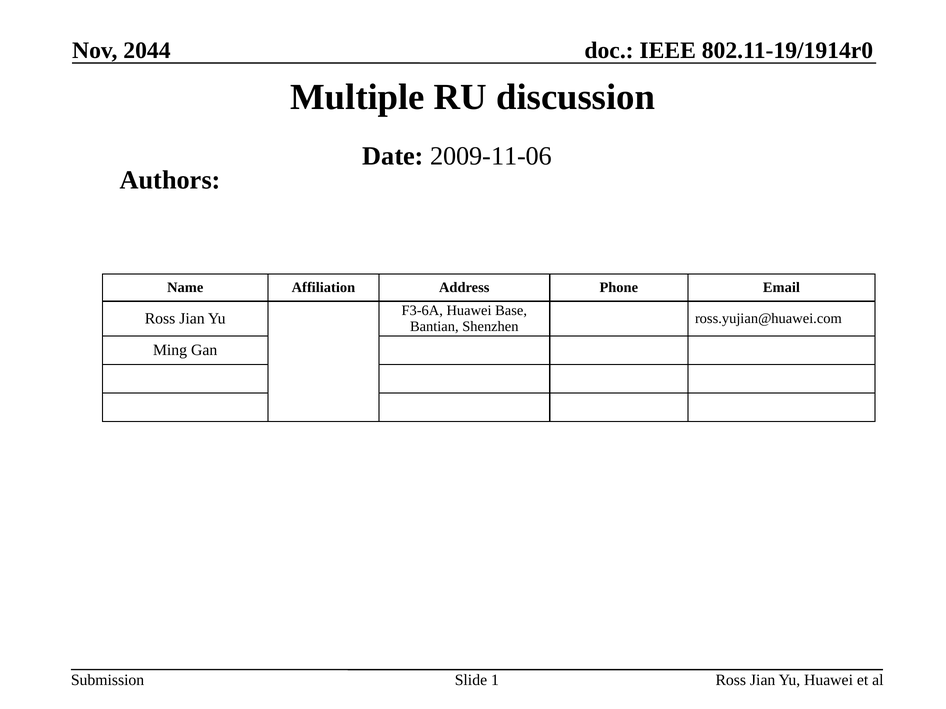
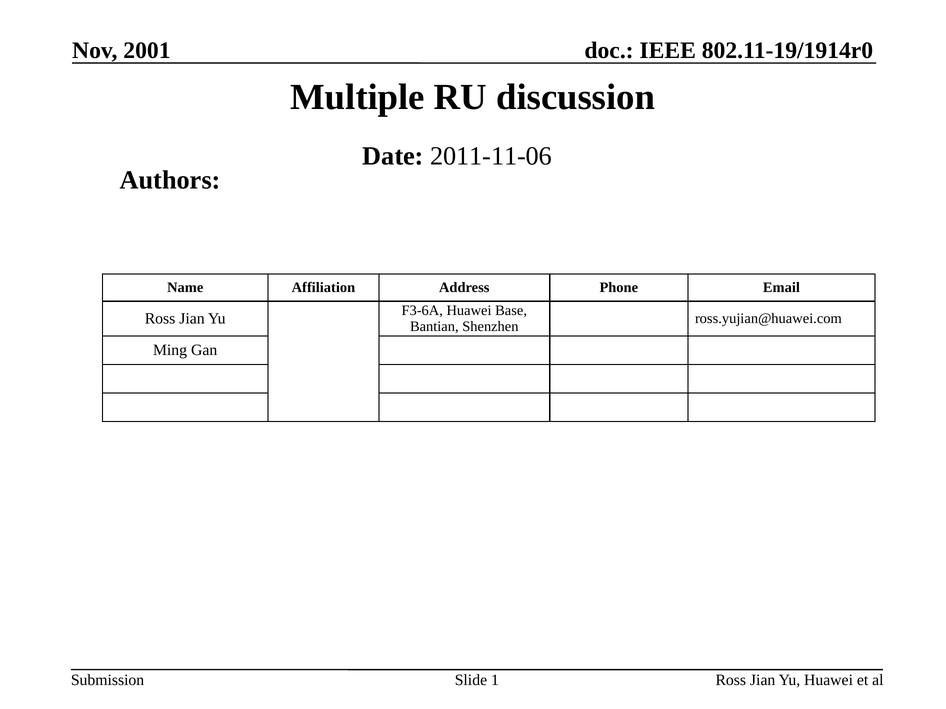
2044: 2044 -> 2001 (147, 50)
2009-11-06: 2009-11-06 -> 2011-11-06 (491, 156)
